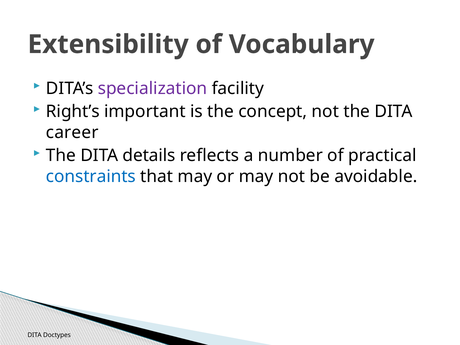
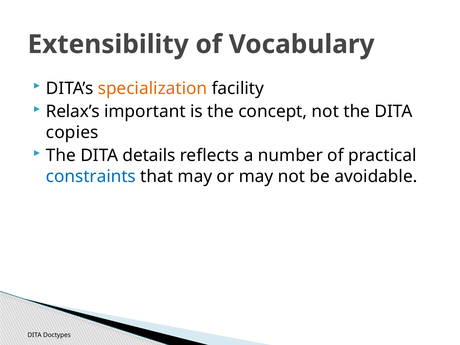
specialization colour: purple -> orange (153, 88)
Right’s: Right’s -> Relax’s (73, 112)
career: career -> copies (72, 132)
